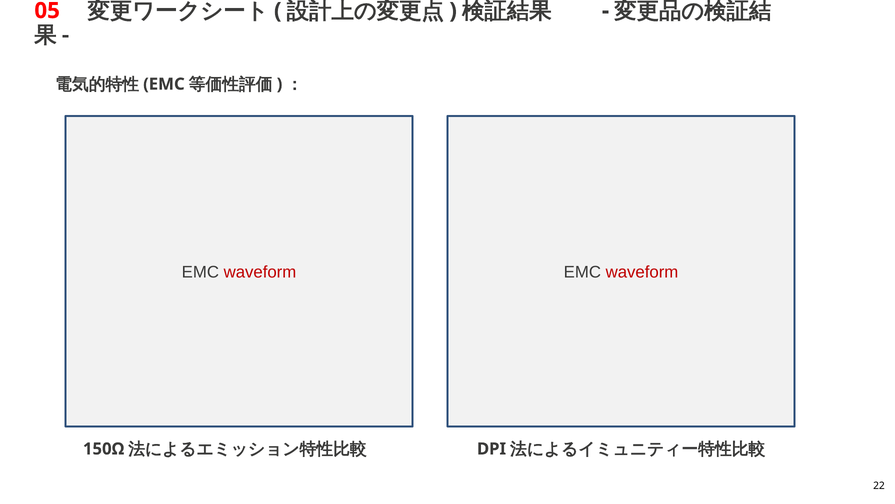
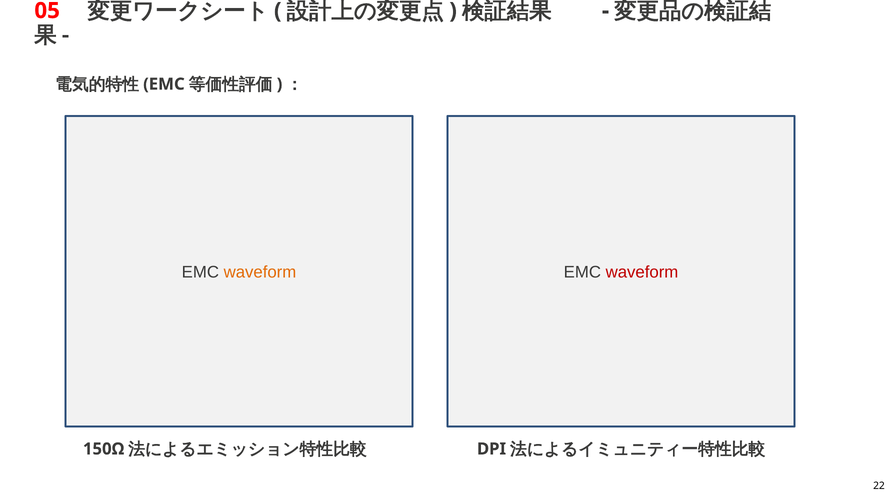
waveform colour: red -> orange (260, 272)
